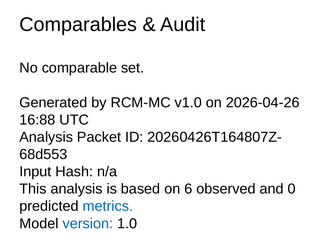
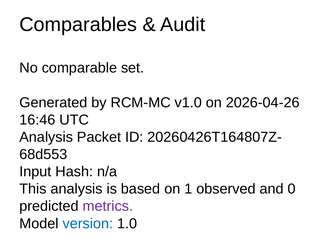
16:88: 16:88 -> 16:46 (37, 120)
6: 6 -> 1 (188, 189)
metrics colour: blue -> purple (108, 206)
